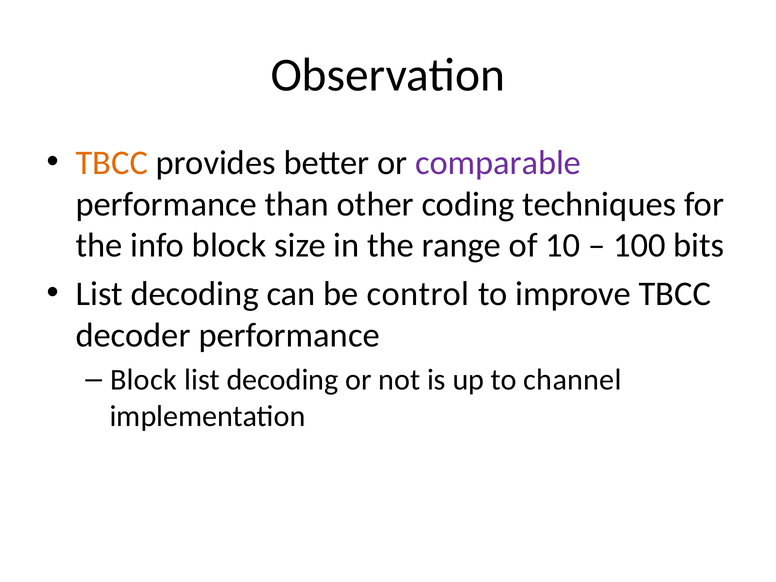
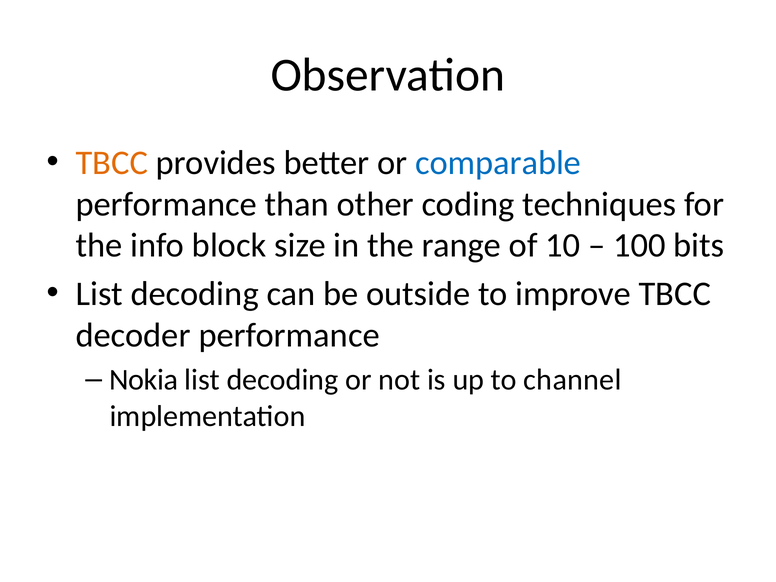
comparable colour: purple -> blue (498, 163)
control: control -> outside (418, 294)
Block: Block -> Nokia (144, 380)
